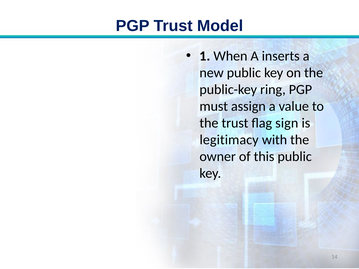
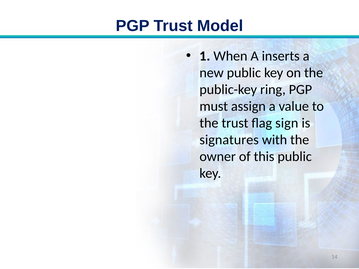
legitimacy: legitimacy -> signatures (229, 140)
